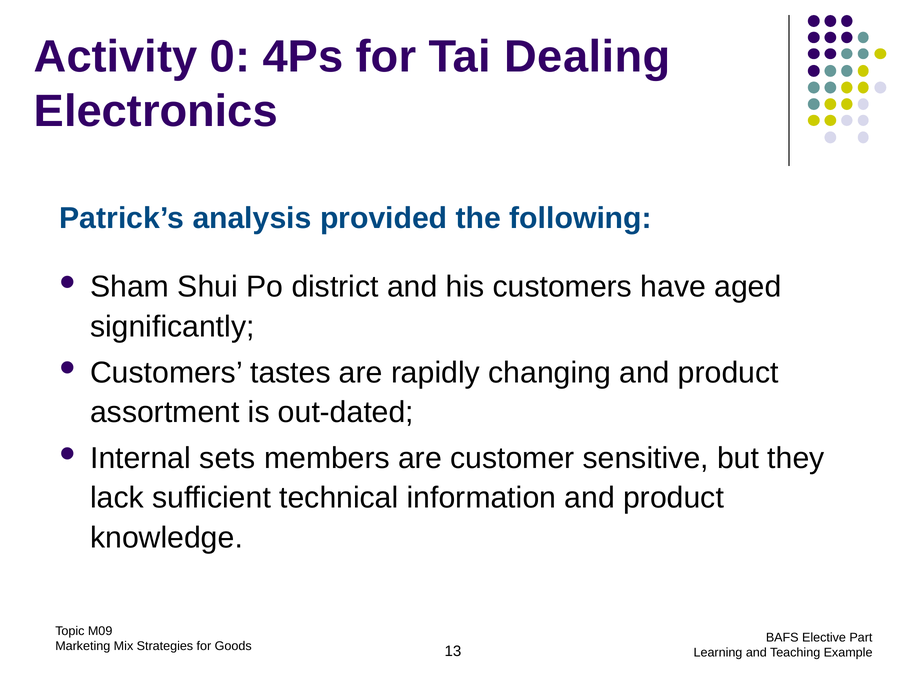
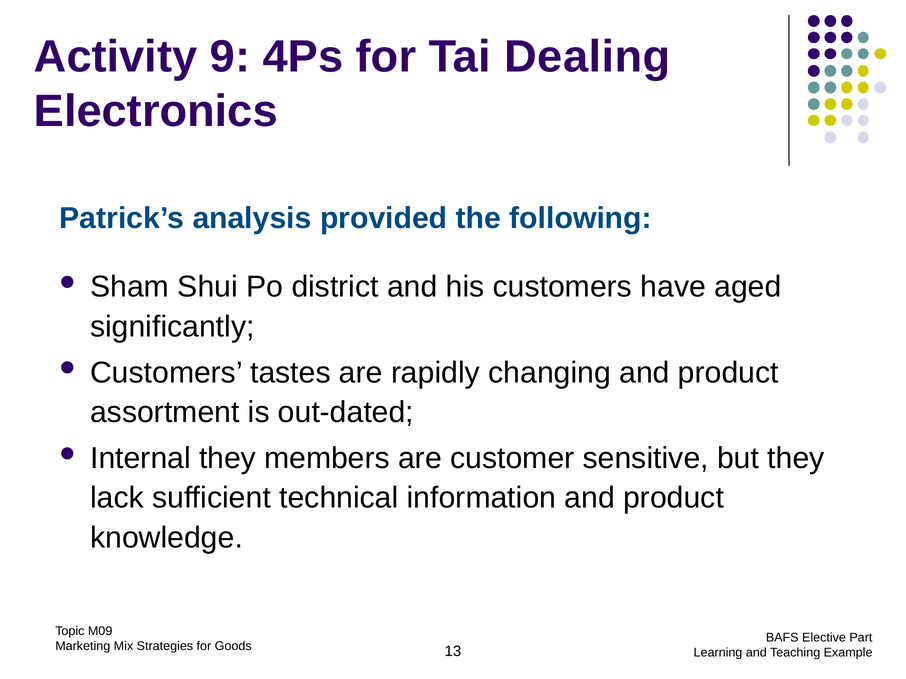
0: 0 -> 9 (230, 57)
Internal sets: sets -> they (227, 459)
